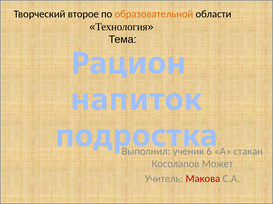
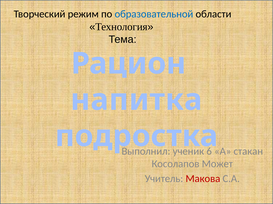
второе: второе -> режим (83, 14)
образовательной colour: orange -> blue (154, 14)
напиток: напиток -> напитка (136, 100)
